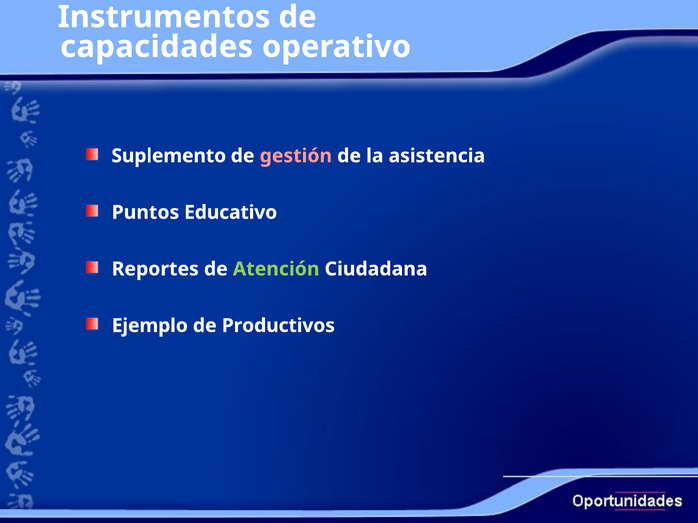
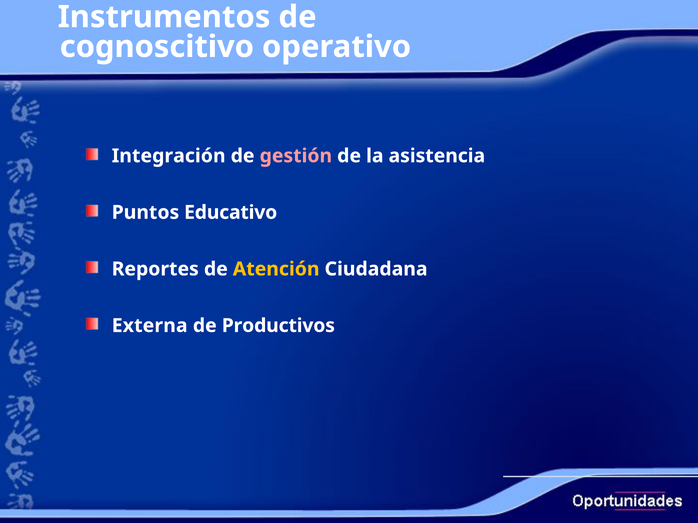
capacidades: capacidades -> cognoscitivo (157, 47)
Suplemento: Suplemento -> Integración (169, 156)
Atención colour: light green -> yellow (276, 269)
Ejemplo: Ejemplo -> Externa (150, 326)
